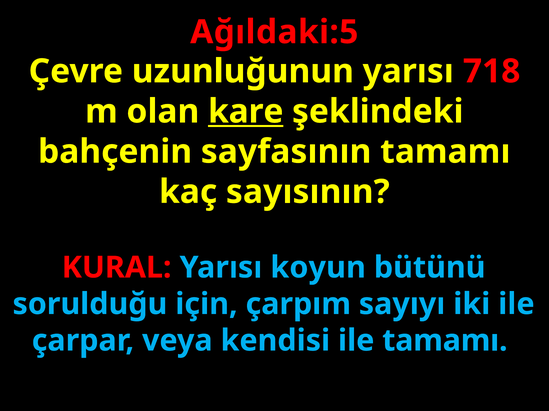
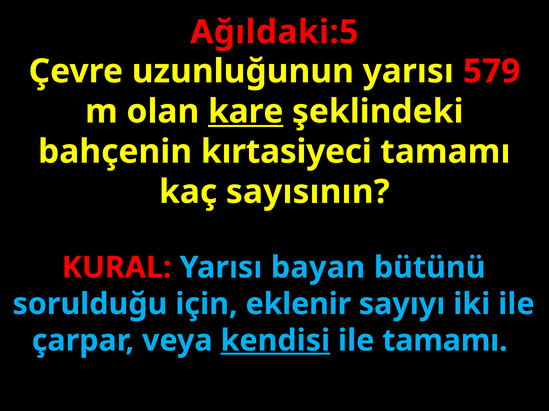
718: 718 -> 579 (492, 71)
sayfasının: sayfasının -> kırtasiyeci (286, 152)
koyun: koyun -> bayan (318, 268)
çarpım: çarpım -> eklenir (298, 305)
kendisi underline: none -> present (275, 341)
